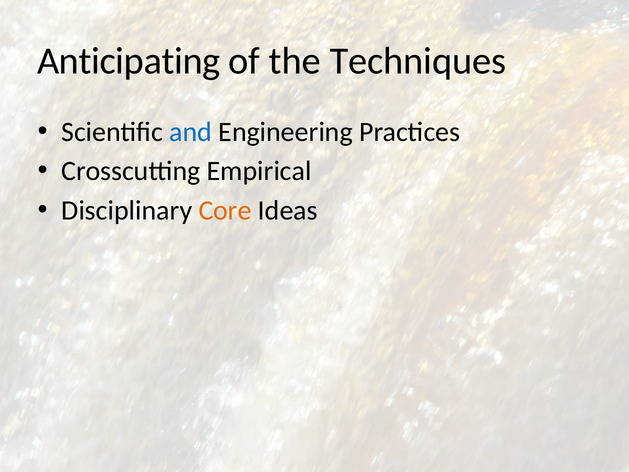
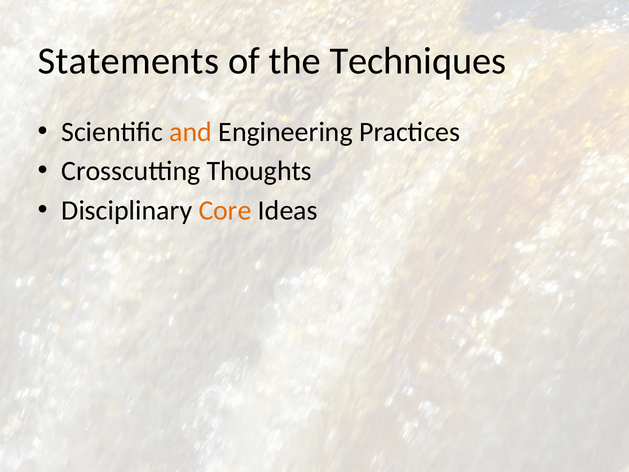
Anticipating: Anticipating -> Statements (128, 61)
and colour: blue -> orange (191, 132)
Empirical: Empirical -> Thoughts (259, 171)
